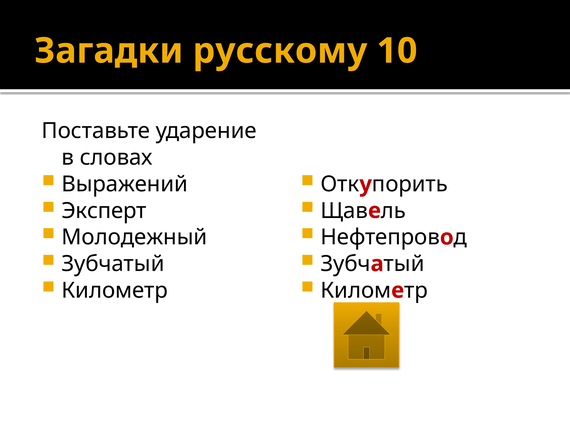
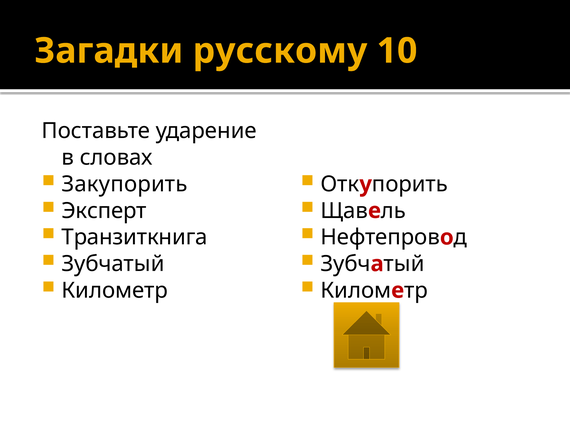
Выражений: Выражений -> Закупорить (125, 184)
Молодежный: Молодежный -> Транзиткнига (135, 238)
